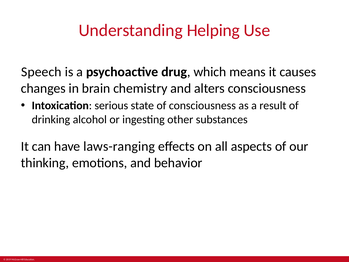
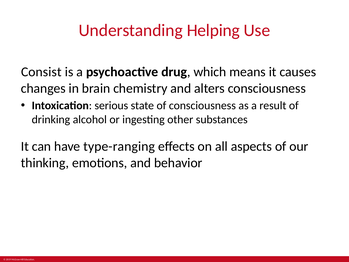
Speech: Speech -> Consist (41, 72)
laws-ranging: laws-ranging -> type-ranging (119, 146)
